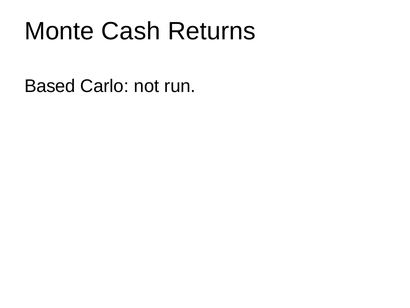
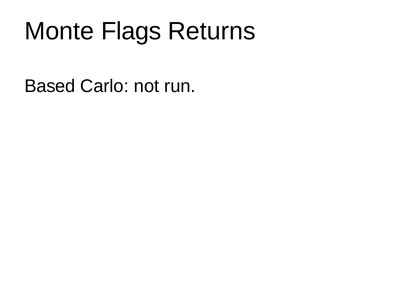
Cash: Cash -> Flags (131, 31)
